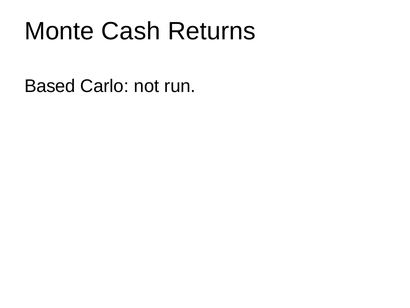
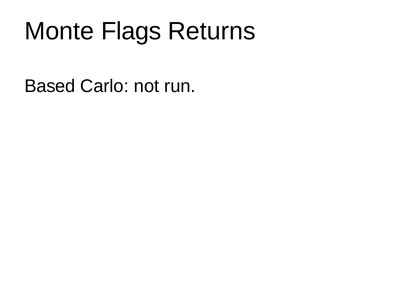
Cash: Cash -> Flags (131, 31)
